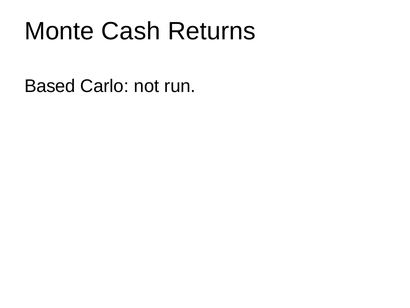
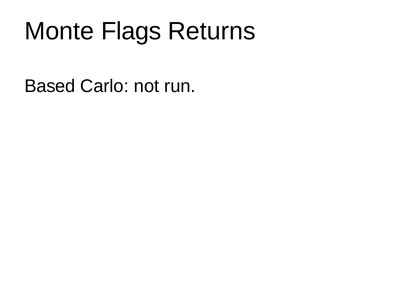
Cash: Cash -> Flags (131, 31)
